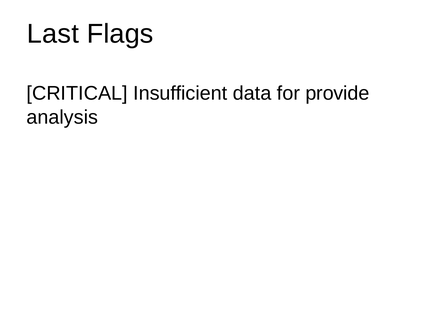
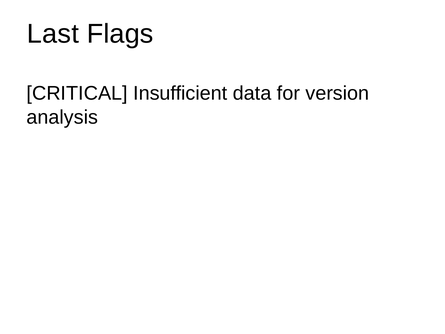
provide: provide -> version (337, 93)
